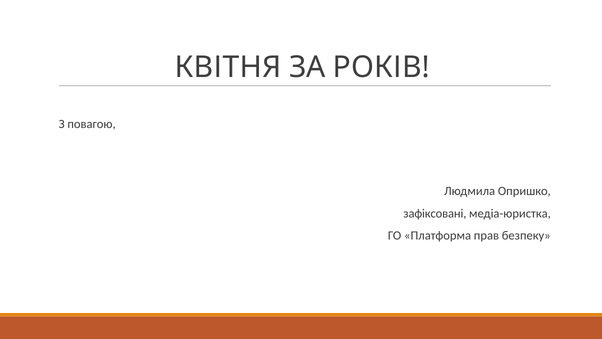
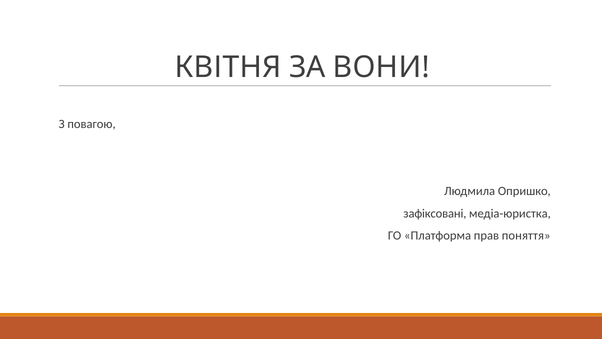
РОКІВ: РОКІВ -> ВОНИ (381, 67)
безпеку: безпеку -> поняття (526, 236)
